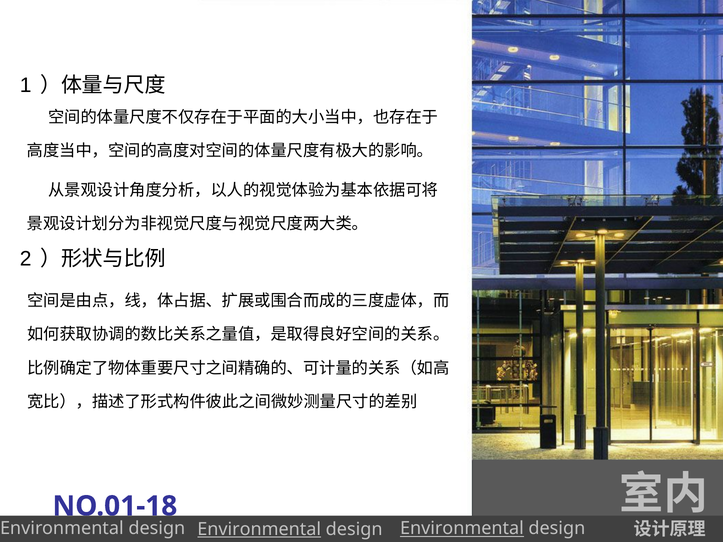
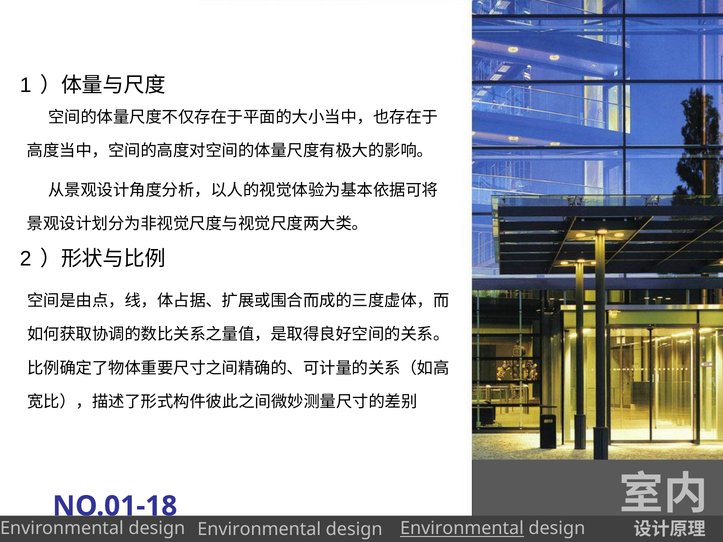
Environmental underline: present -> none (259, 530)
